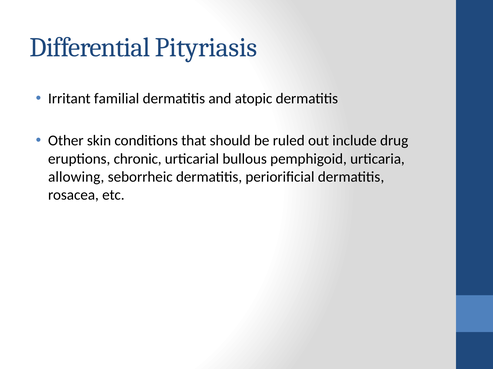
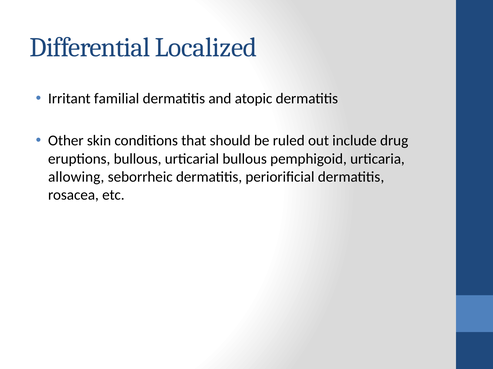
Pityriasis: Pityriasis -> Localized (206, 48)
eruptions chronic: chronic -> bullous (138, 159)
